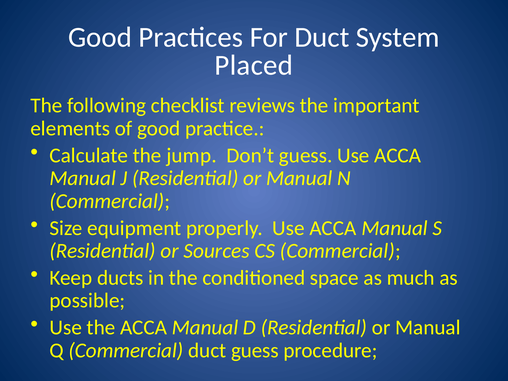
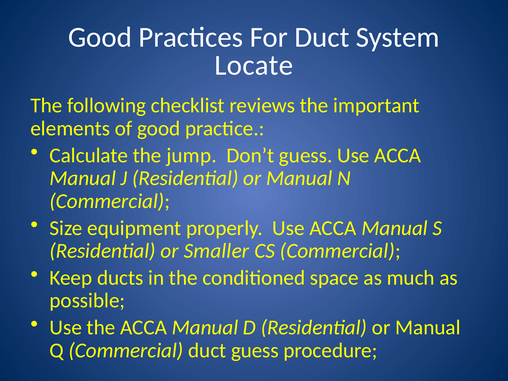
Placed: Placed -> Locate (254, 65)
Sources: Sources -> Smaller (216, 251)
